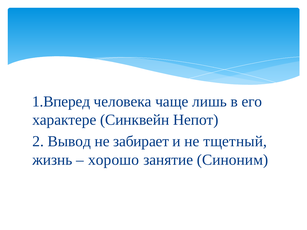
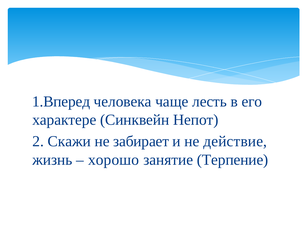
лишь: лишь -> лесть (210, 102)
Вывод: Вывод -> Скажи (69, 142)
тщетный: тщетный -> действие (235, 142)
Синоним: Синоним -> Терпение (233, 160)
